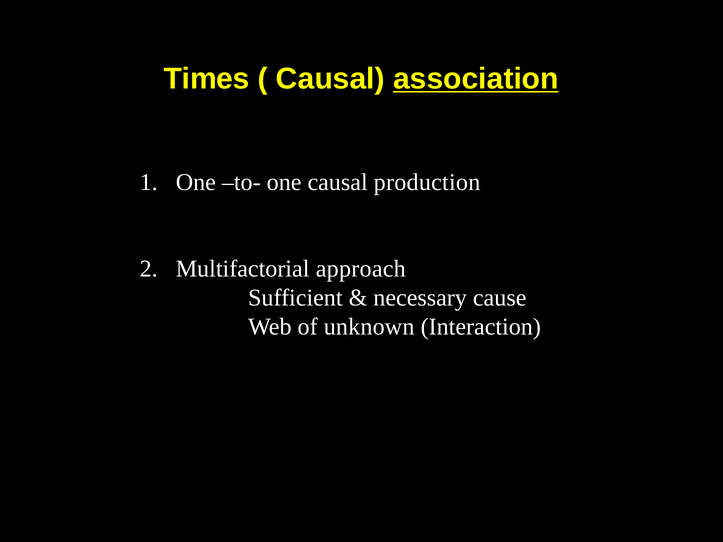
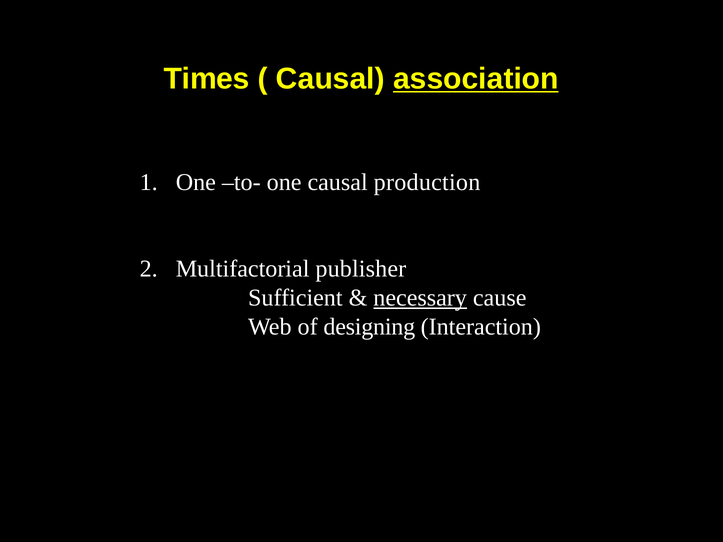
approach: approach -> publisher (361, 269)
necessary underline: none -> present (420, 298)
unknown: unknown -> designing (369, 327)
